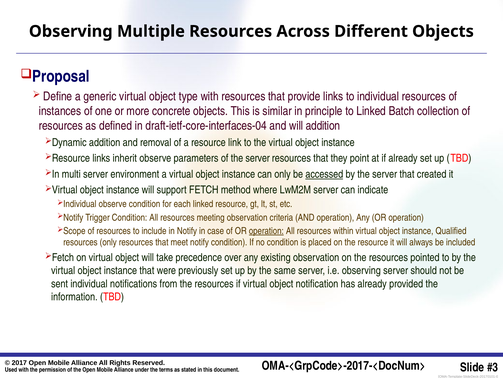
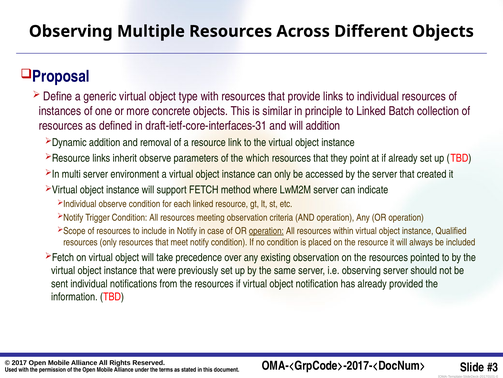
draft-ietf-core-interfaces-04: draft-ietf-core-interfaces-04 -> draft-ietf-core-interfaces-31 (206, 126)
of the server: server -> which (258, 158)
accessed underline: present -> none (324, 174)
